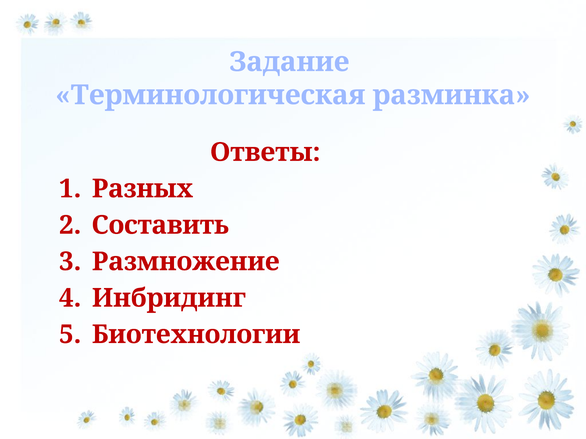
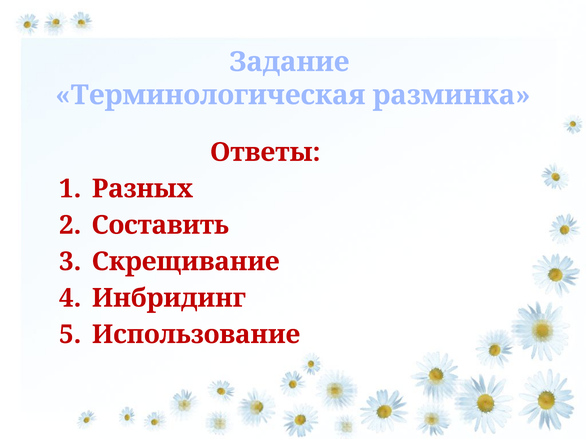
Размножение: Размножение -> Скрещивание (186, 262)
Биотехнологии: Биотехнологии -> Использование (196, 335)
